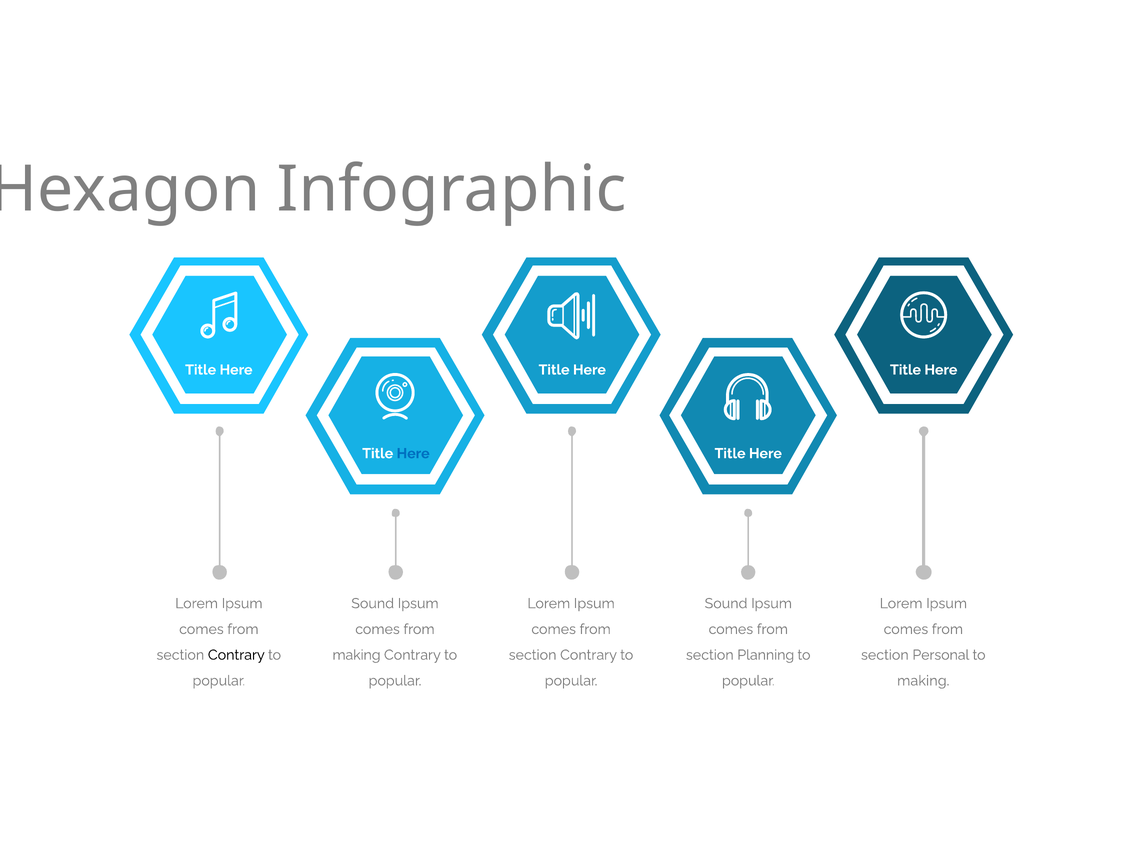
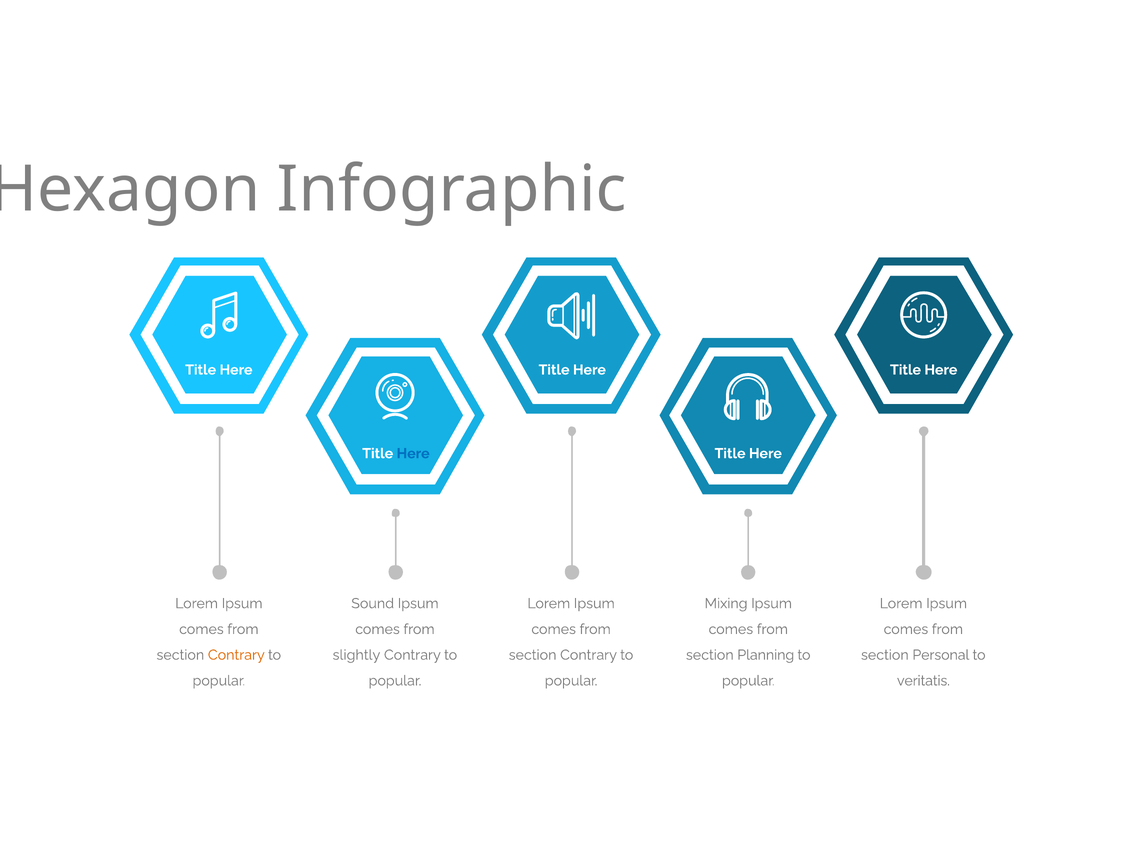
Sound: Sound -> Mixing (726, 603)
Contrary colour: black -> orange (236, 655)
making: making -> slightly (356, 655)
making: making -> veritatis (923, 681)
